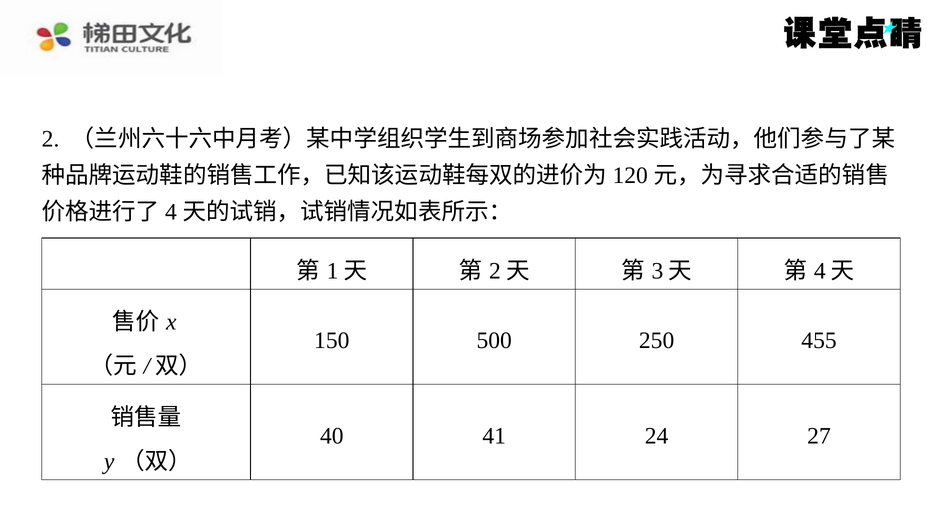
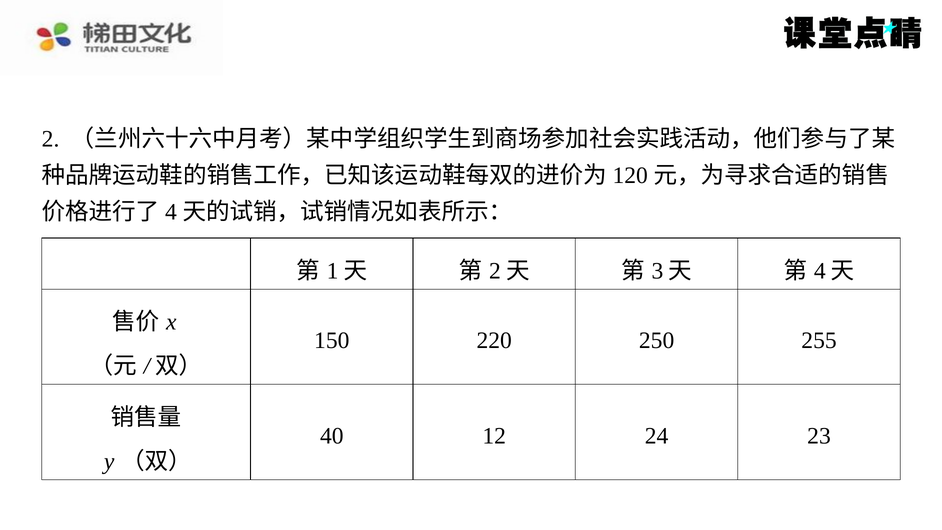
500: 500 -> 220 (494, 341)
455: 455 -> 255 (819, 341)
41: 41 -> 12 (494, 436)
27: 27 -> 23 (819, 436)
